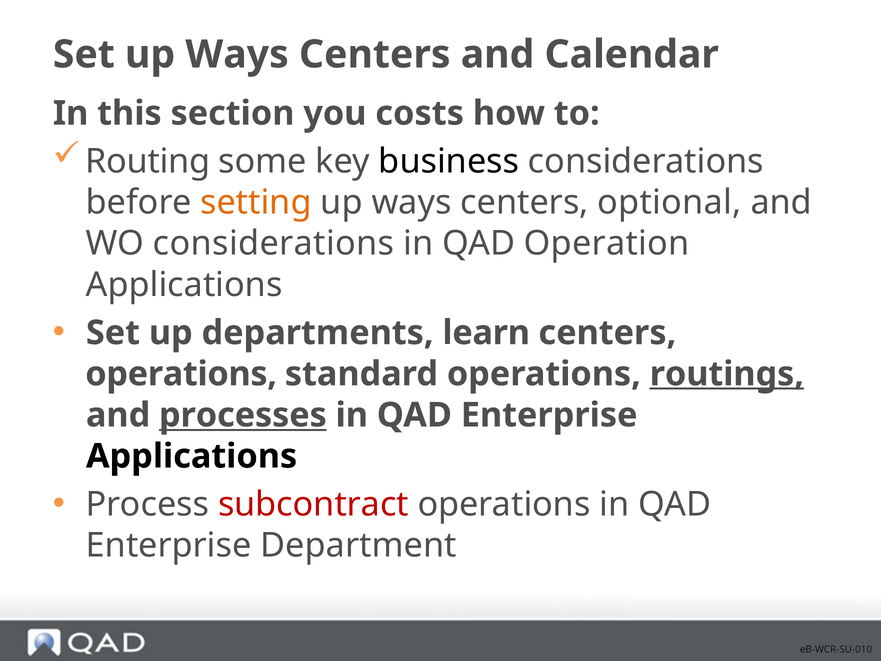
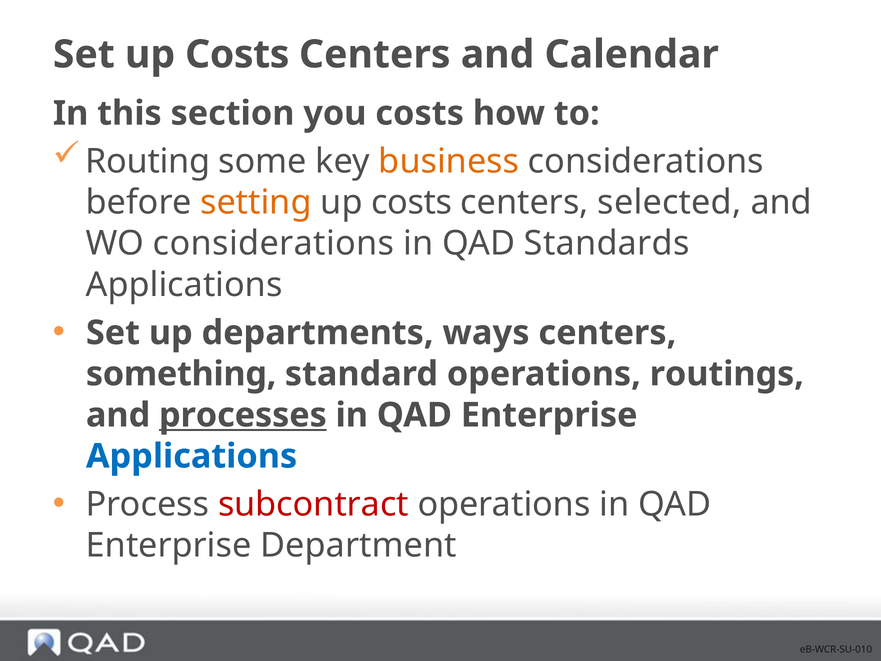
Set up Ways: Ways -> Costs (237, 54)
business colour: black -> orange (449, 161)
ways: ways -> costs (412, 202)
optional: optional -> selected (669, 202)
Operation: Operation -> Standards (607, 244)
learn: learn -> ways (486, 333)
operations: operations -> something (181, 374)
routings underline: present -> none (727, 374)
Applications colour: black -> blue (192, 456)
